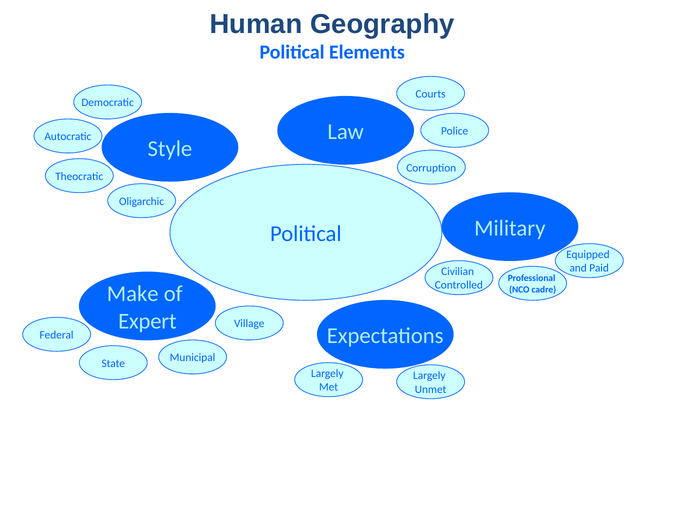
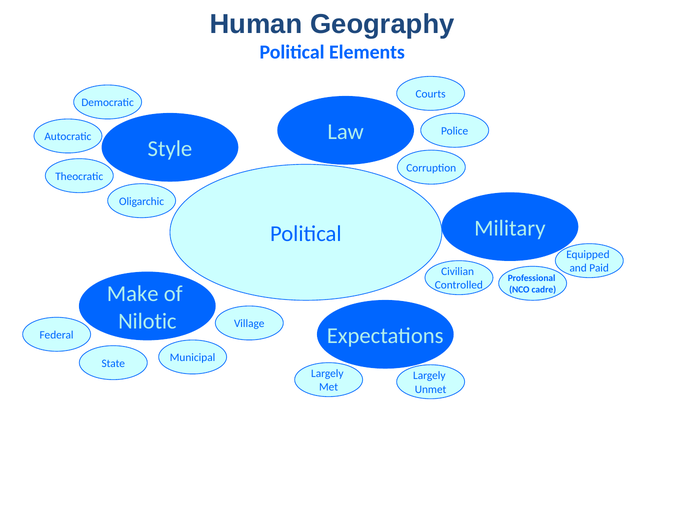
Expert: Expert -> Nilotic (147, 321)
